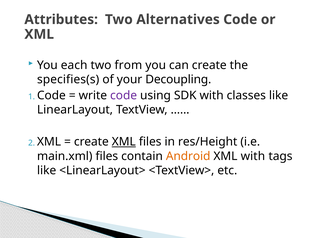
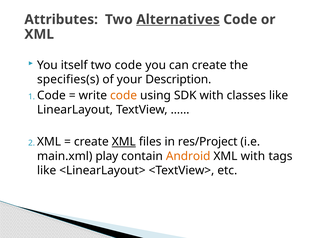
Alternatives underline: none -> present (178, 19)
each: each -> itself (74, 65)
two from: from -> code (128, 65)
Decoupling: Decoupling -> Description (178, 79)
code colour: purple -> orange (124, 95)
res/Height: res/Height -> res/Project (208, 142)
main.xml files: files -> play (107, 156)
